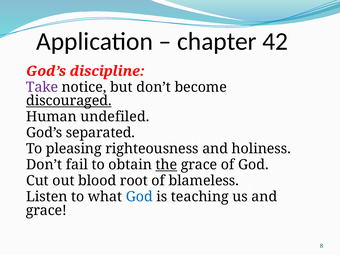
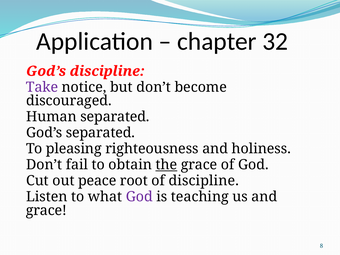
42: 42 -> 32 (275, 41)
discouraged underline: present -> none (69, 101)
Human undefiled: undefiled -> separated (115, 117)
blood: blood -> peace (97, 181)
of blameless: blameless -> discipline (204, 181)
God colour: blue -> purple (139, 197)
